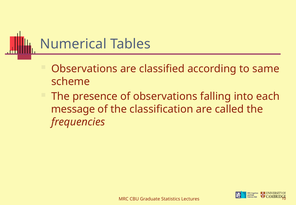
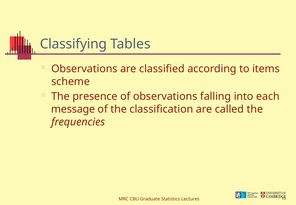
Numerical: Numerical -> Classifying (73, 44)
same: same -> items (266, 69)
